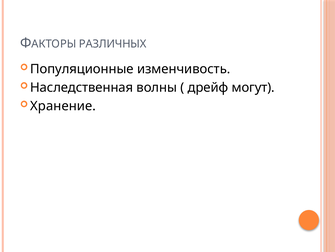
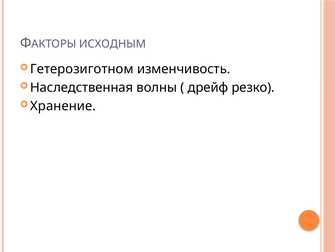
РАЗЛИЧНЫХ: РАЗЛИЧНЫХ -> ИСХОДНЫМ (113, 44)
Популяционные: Популяционные -> Гетерозиготном (82, 69)
могут: могут -> резко (253, 87)
